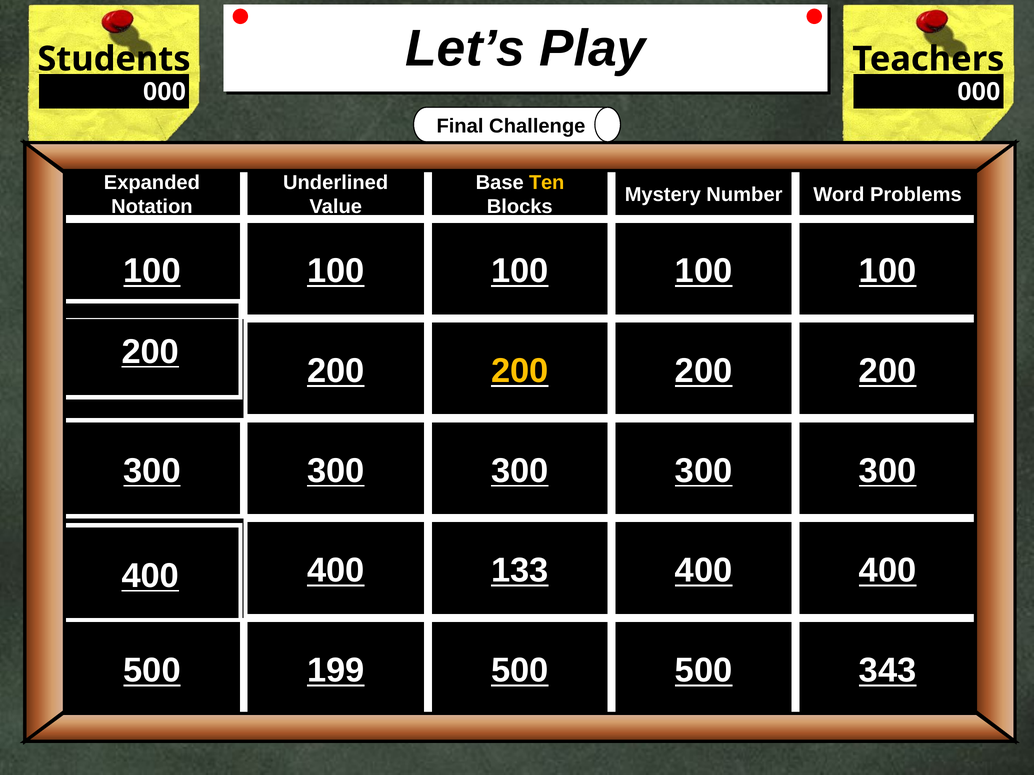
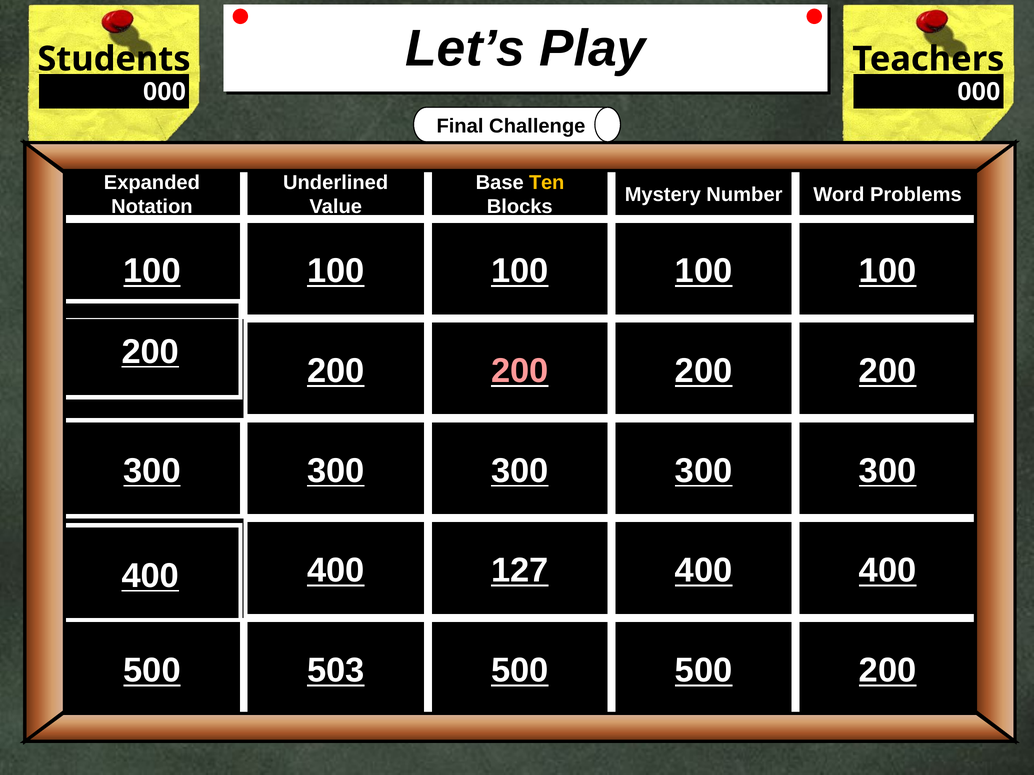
200 colour: yellow -> pink (520, 371)
133: 133 -> 127 (520, 571)
199: 199 -> 503 (336, 671)
500 343: 343 -> 200 (888, 671)
